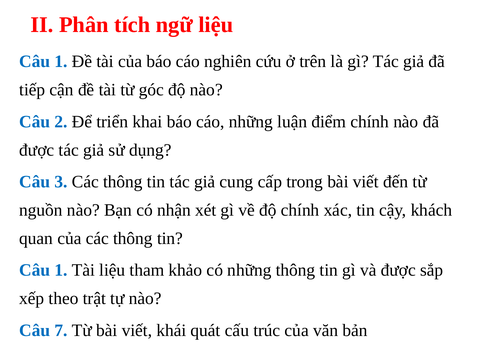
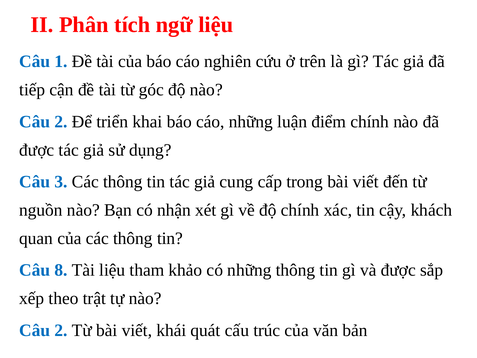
1: 1 -> 8 (61, 270)
7: 7 -> 2 (61, 330)
